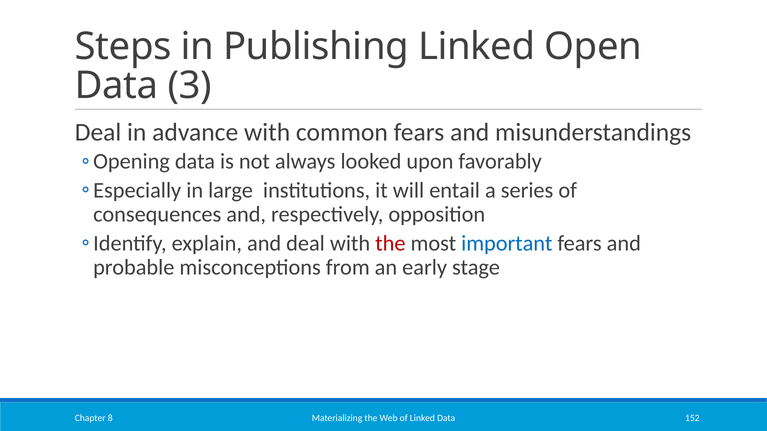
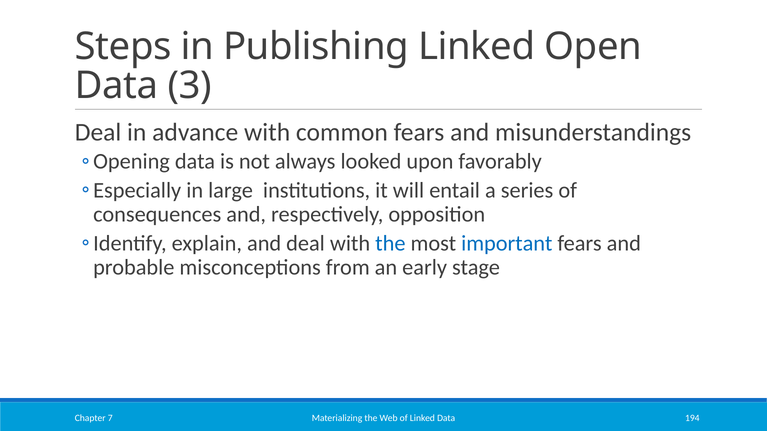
the colour: red -> blue (390, 244)
152: 152 -> 194 (692, 418)
8: 8 -> 7 (110, 419)
